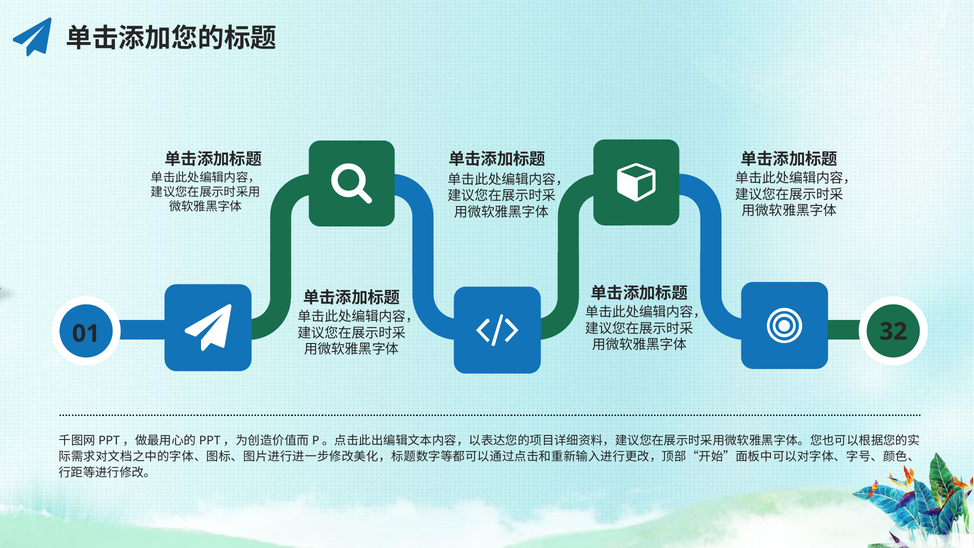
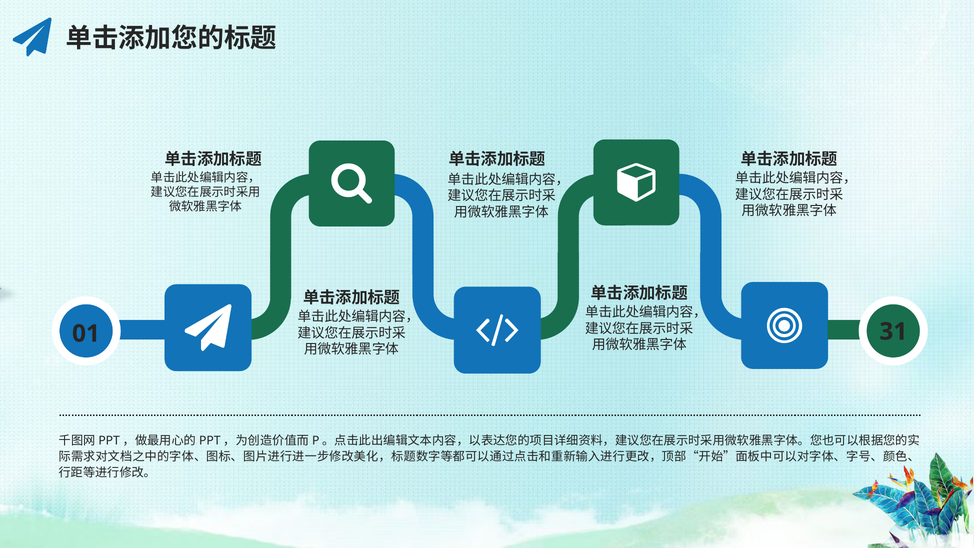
32: 32 -> 31 (893, 332)
